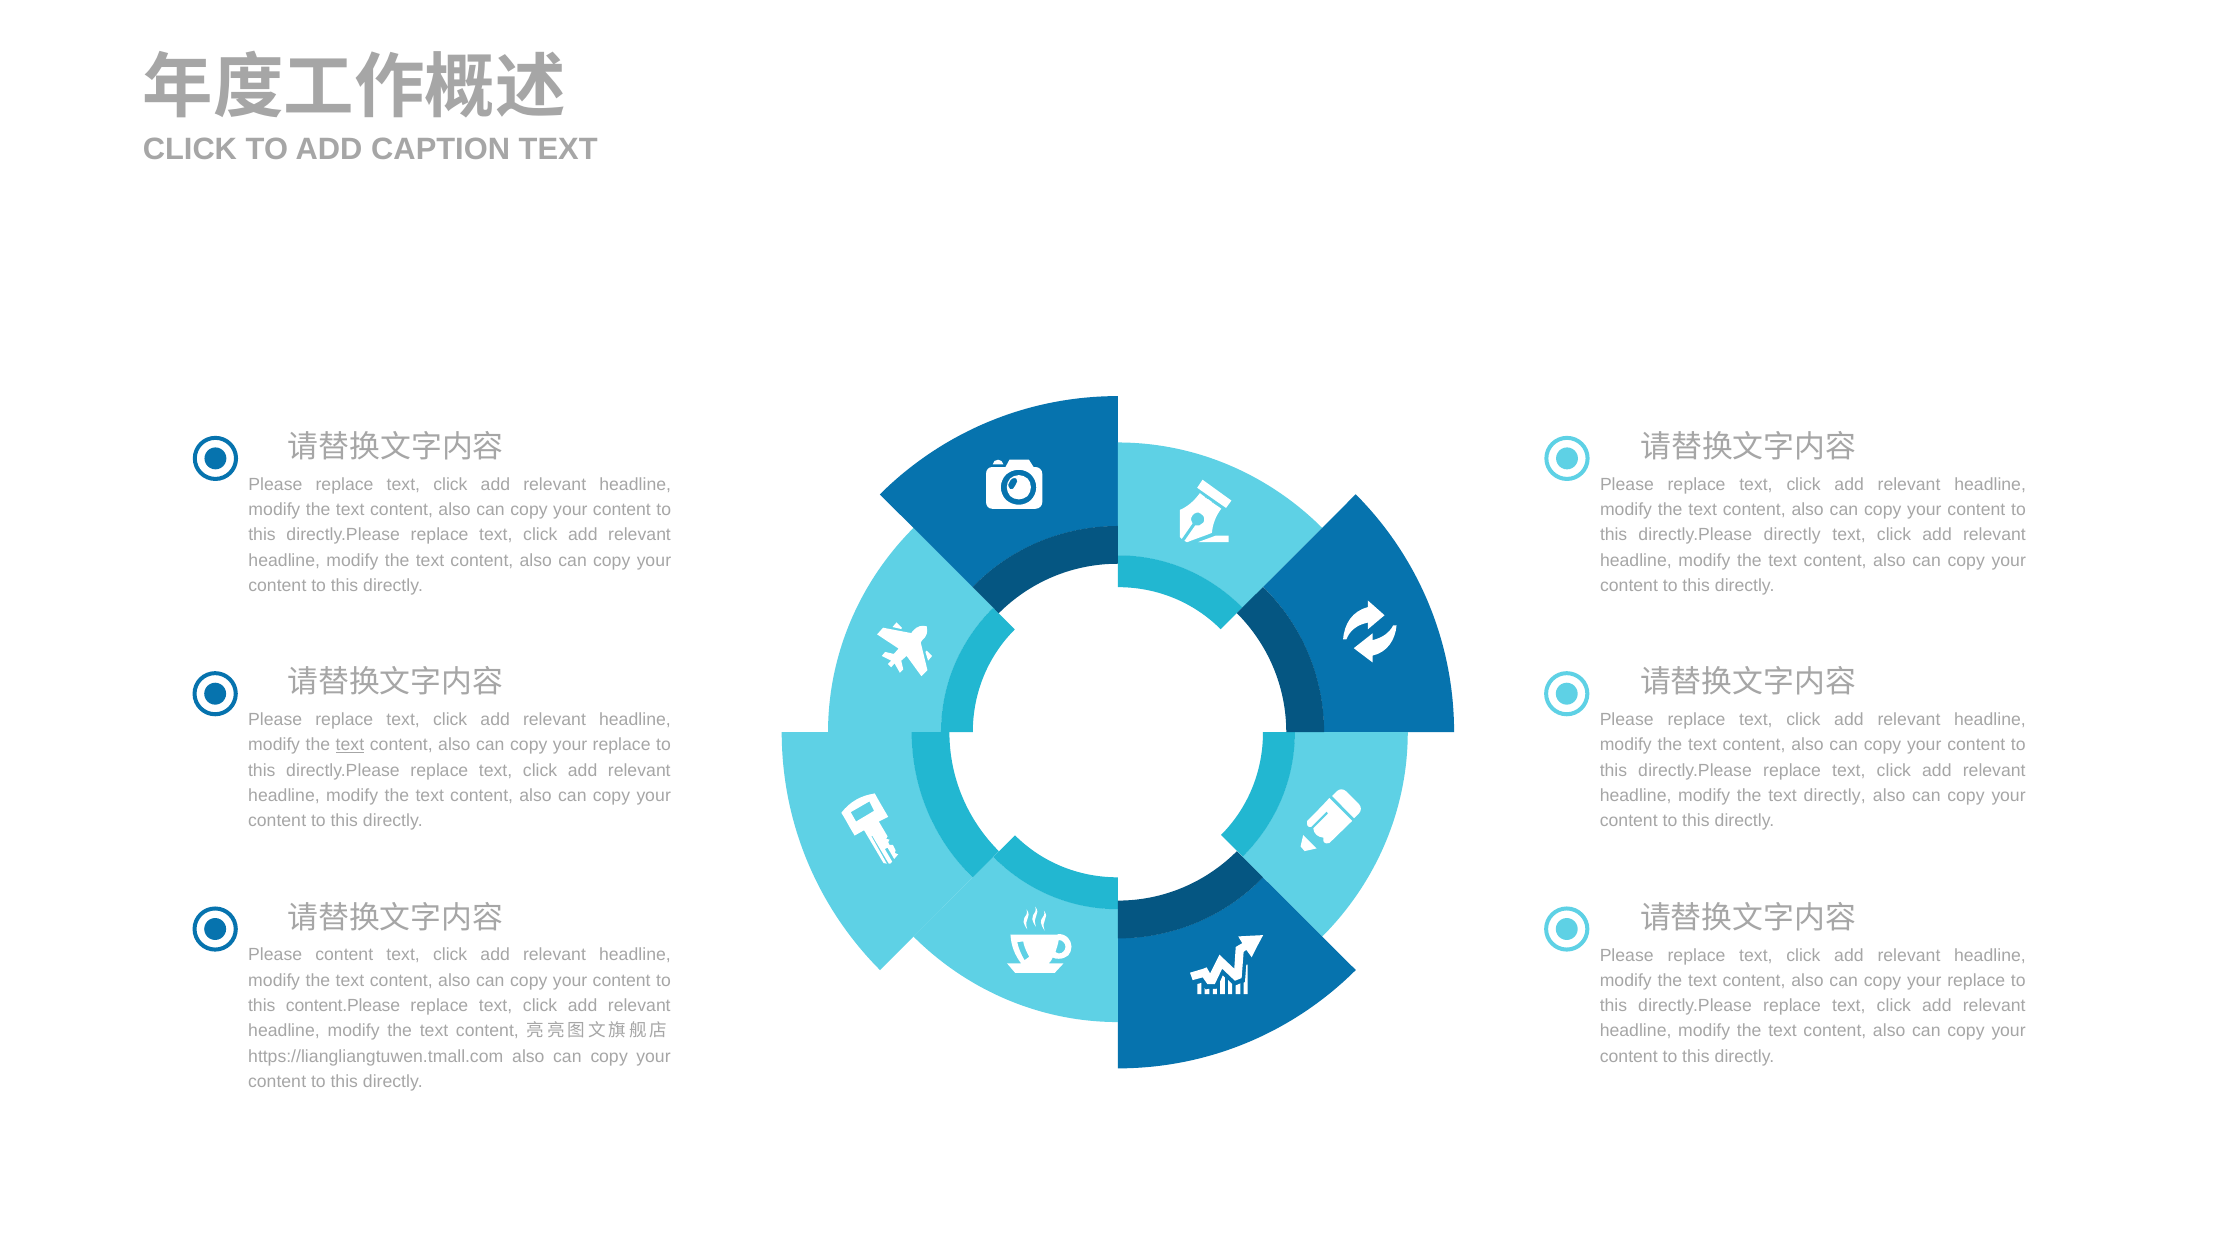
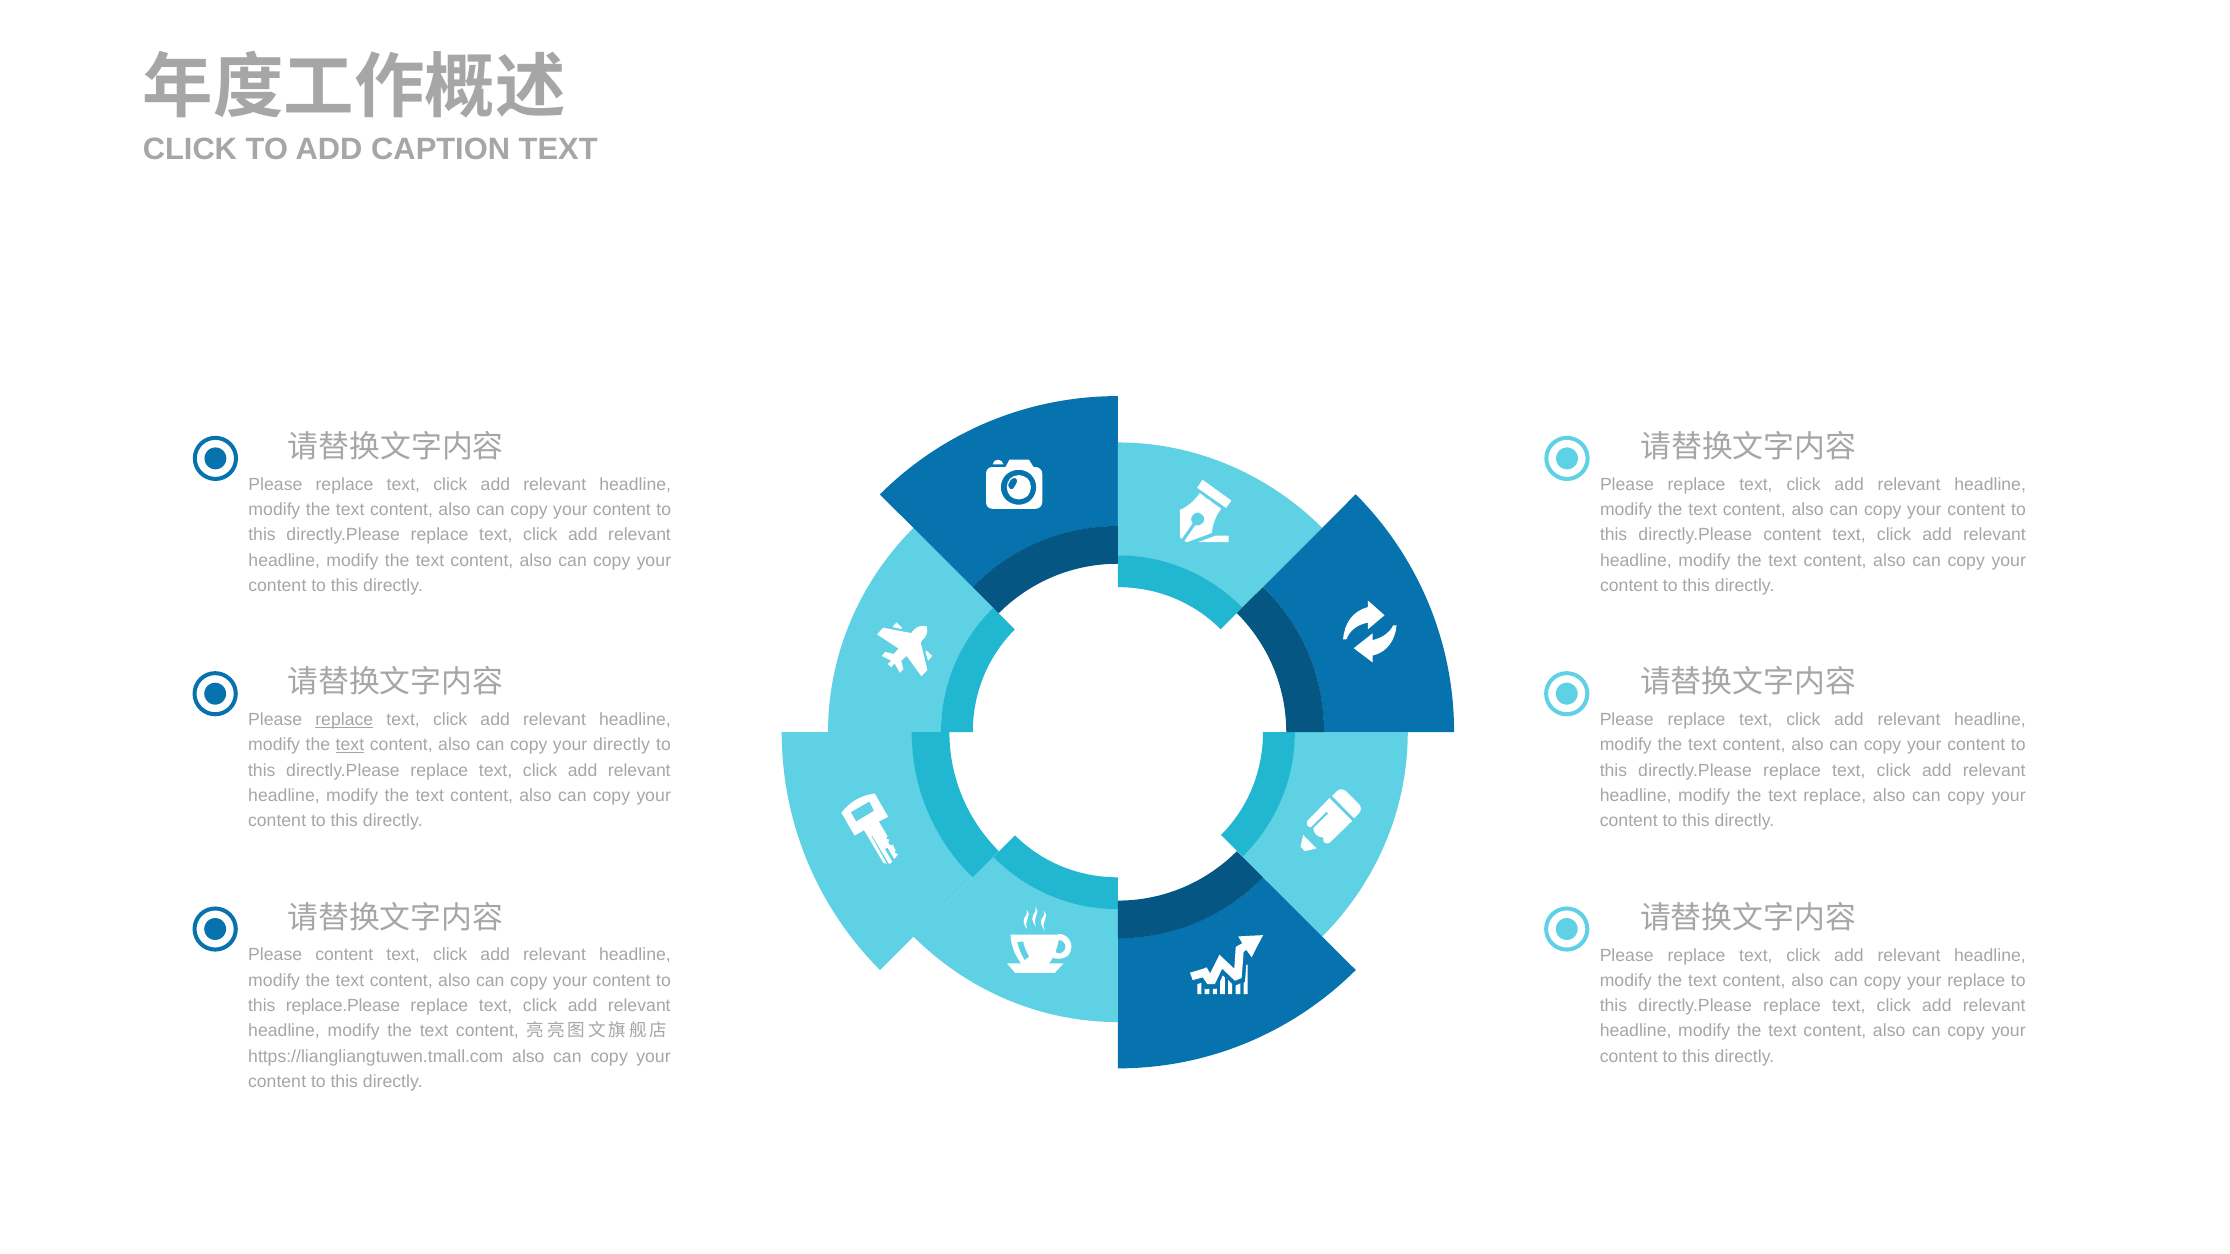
directly.Please directly: directly -> content (1792, 535)
replace underline: none -> present (344, 720)
replace: replace -> directly (622, 745)
text directly: directly -> replace (1835, 796)
content.Please: content.Please -> replace.Please (343, 1006)
